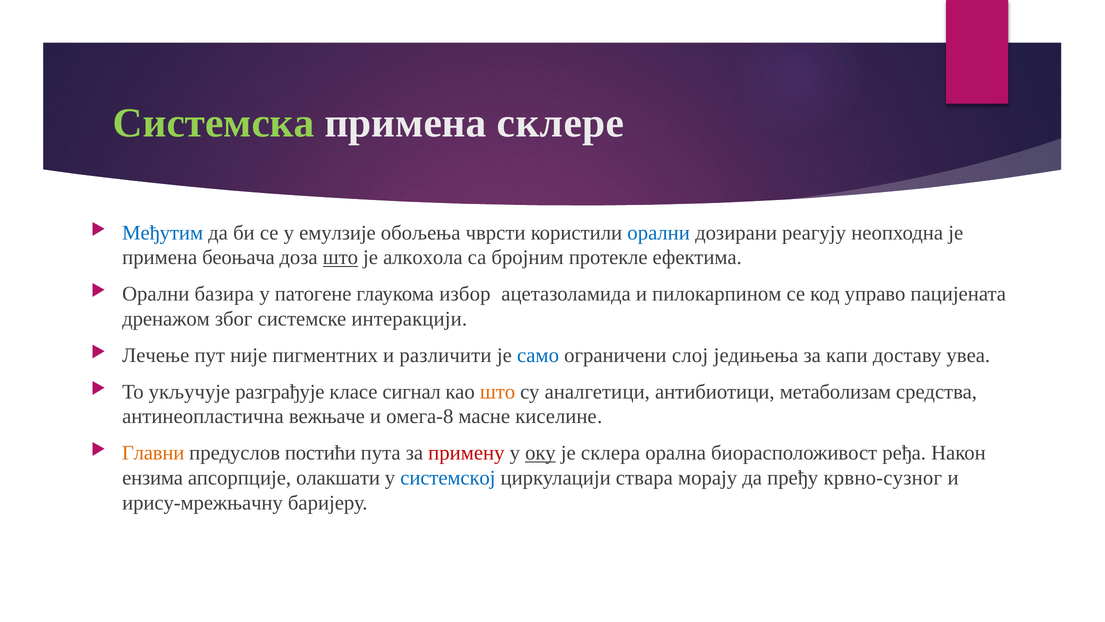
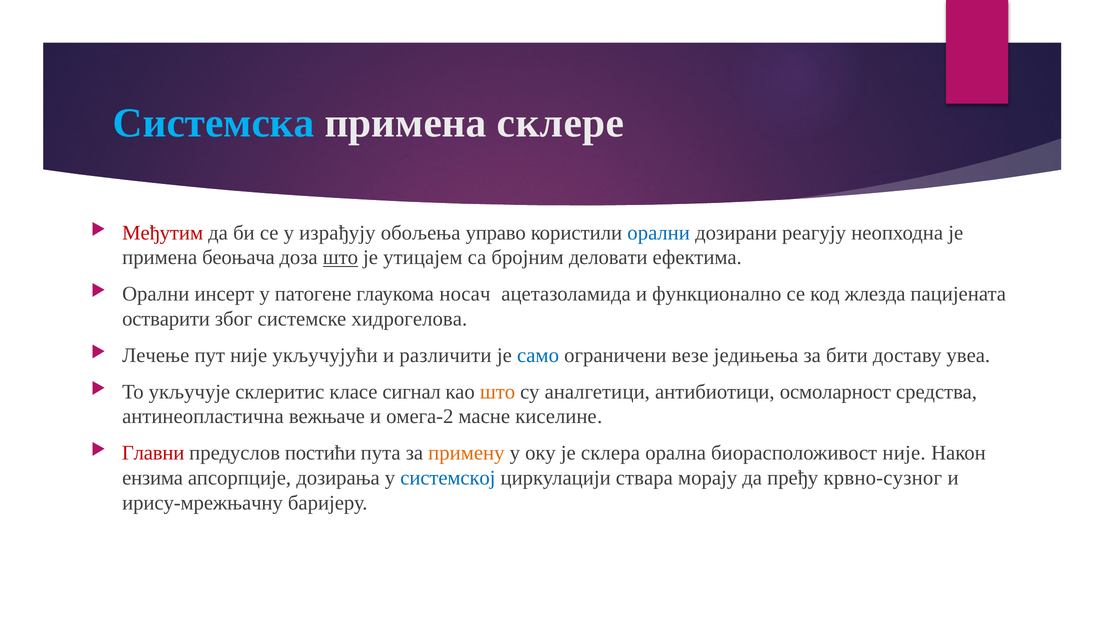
Системска colour: light green -> light blue (214, 123)
Међутим colour: blue -> red (163, 233)
емулзије: емулзије -> израђују (337, 233)
чврсти: чврсти -> управо (496, 233)
алкохола: алкохола -> утицајем (423, 257)
протекле: протекле -> деловати (608, 257)
базира: базира -> инсерт (224, 294)
избор: избор -> носач (465, 294)
пилокарпином: пилокарпином -> функционално (717, 294)
управо: управо -> жлезда (875, 294)
дренажом: дренажом -> остварити (166, 319)
интеракцији: интеракцији -> хидрогелова (409, 319)
пигментних: пигментних -> укључујући (325, 355)
слој: слој -> везе (690, 355)
капи: капи -> бити (847, 355)
разграђује: разграђује -> склеритис (280, 391)
метаболизам: метаболизам -> осмоларност (835, 391)
омега-8: омега-8 -> омега-2 (420, 416)
Главни colour: orange -> red (153, 453)
примену colour: red -> orange (466, 453)
оку underline: present -> none (540, 453)
биорасположивост ређа: ређа -> није (904, 453)
олакшати: олакшати -> дозирања (338, 478)
